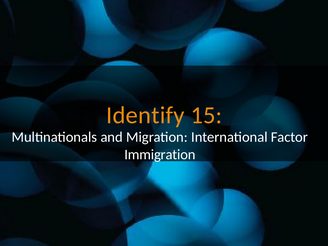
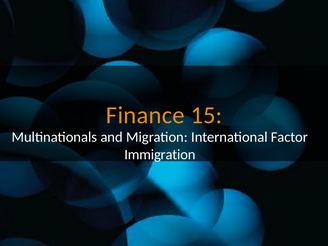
Identify: Identify -> Finance (145, 115)
